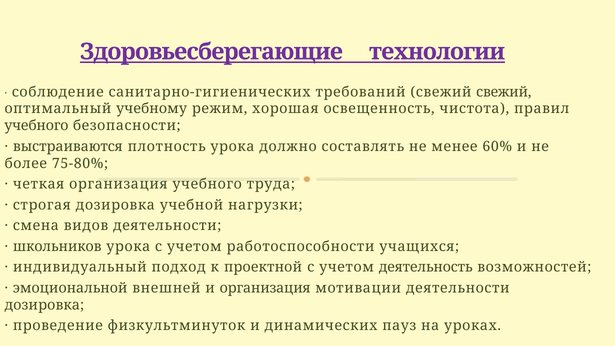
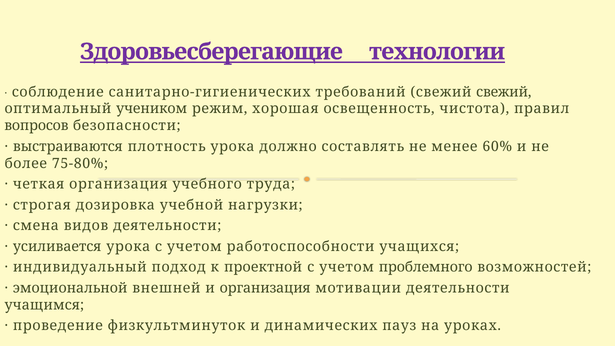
учебному: учебному -> учеником (152, 109)
учебного: учебного -> вопросов (36, 126)
школьников: школьников -> усиливается (57, 246)
деятельность: деятельность -> проблемного (426, 267)
дозировка: дозировка -> учащимся (44, 305)
